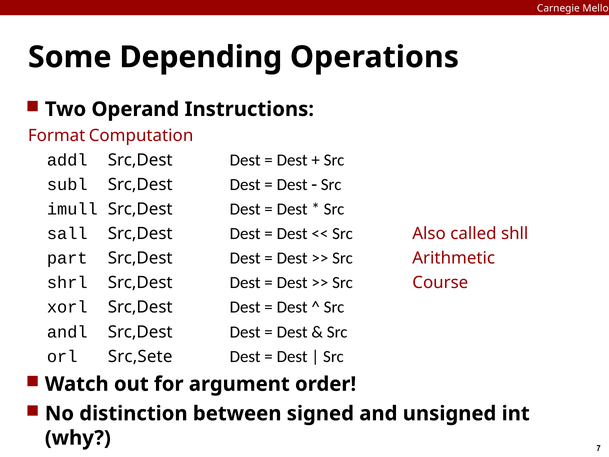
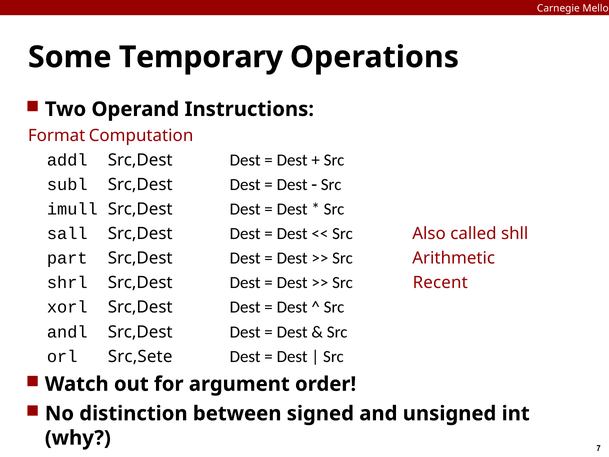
Depending: Depending -> Temporary (201, 57)
Course: Course -> Recent (440, 283)
